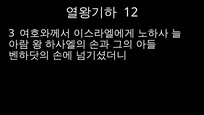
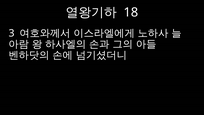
12: 12 -> 18 (131, 12)
